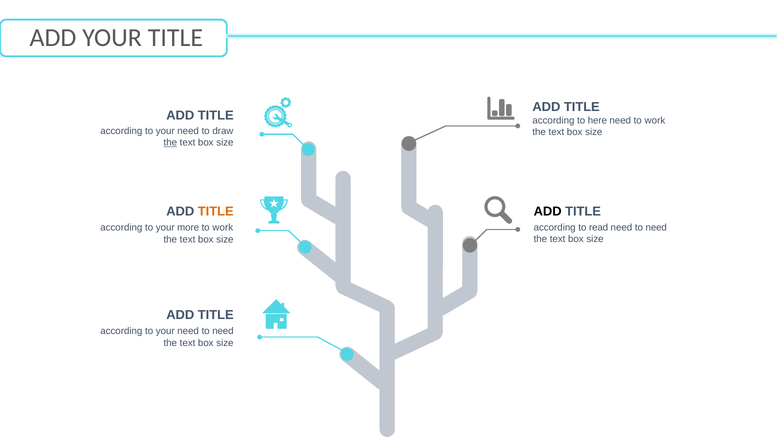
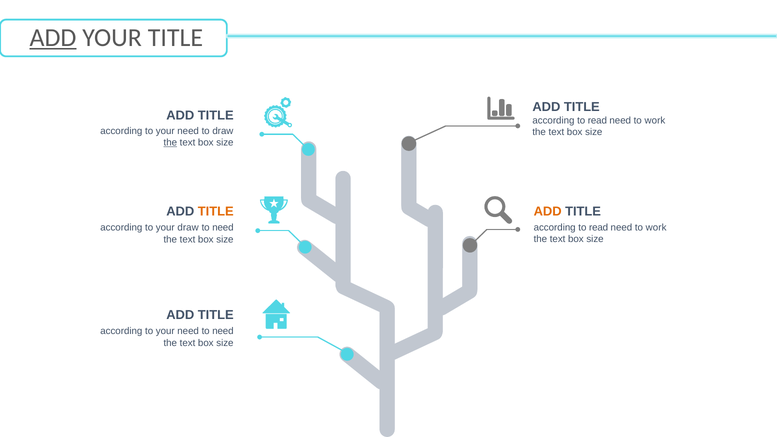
ADD underline: none -> present (53, 38)
here: here -> read (597, 120)
ADD colour: black -> orange (548, 212)
need: need -> work (656, 227)
your more: more -> draw (188, 228)
work: work -> need (223, 228)
